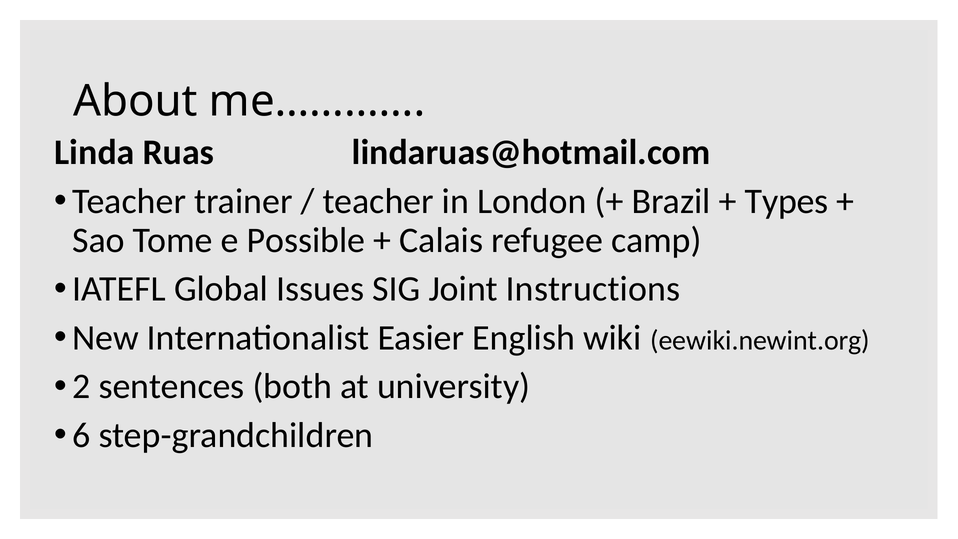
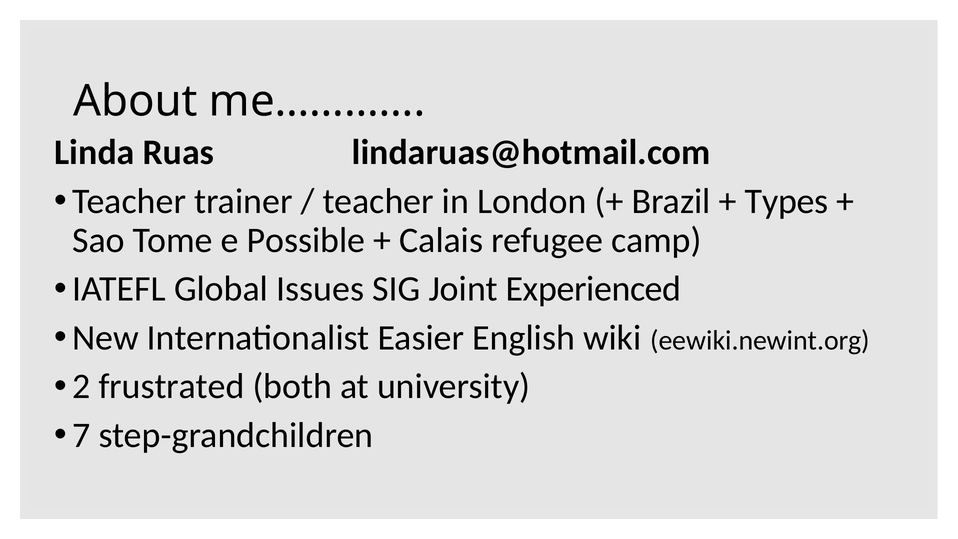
Instructions: Instructions -> Experienced (593, 289)
sentences: sentences -> frustrated (171, 387)
6: 6 -> 7 (81, 435)
